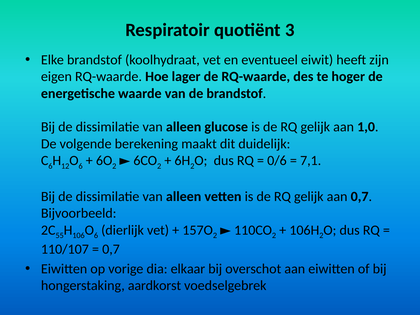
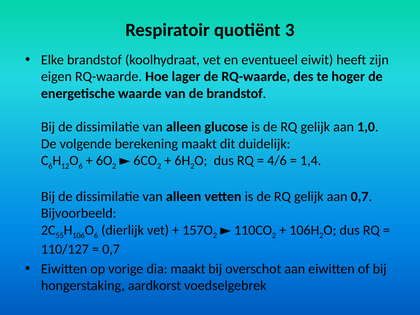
0/6: 0/6 -> 4/6 (277, 161)
7,1: 7,1 -> 1,4 (311, 161)
110/107: 110/107 -> 110/127 (65, 249)
dia elkaar: elkaar -> maakt (188, 269)
